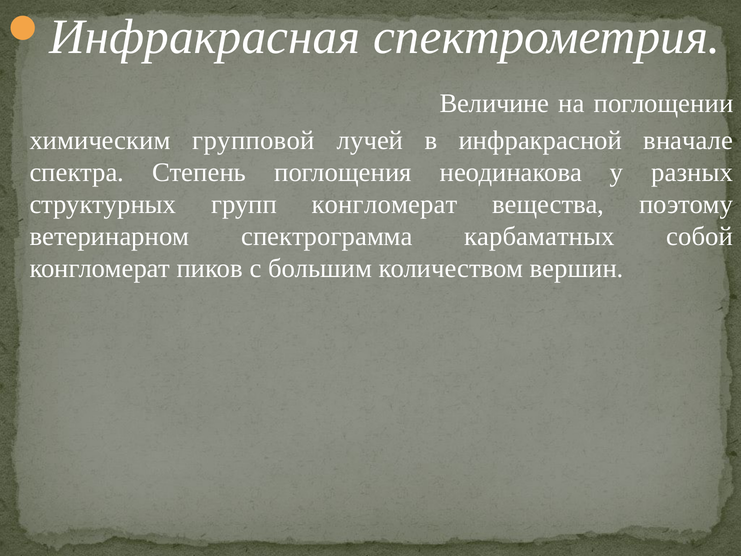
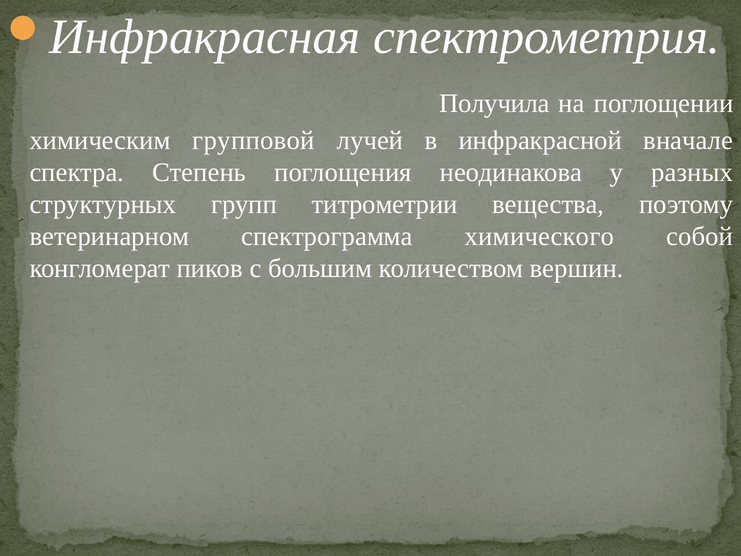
Величине: Величине -> Получила (495, 103)
групп конгломерат: конгломерат -> титрометрии (385, 204)
карбаматных: карбаматных -> химического (539, 236)
